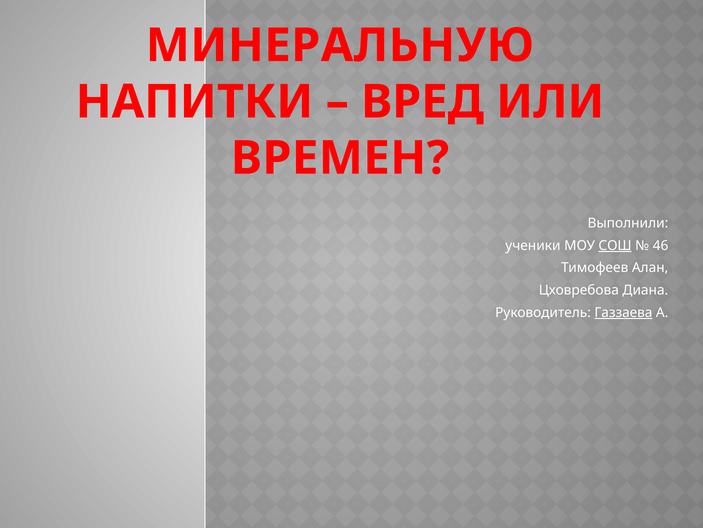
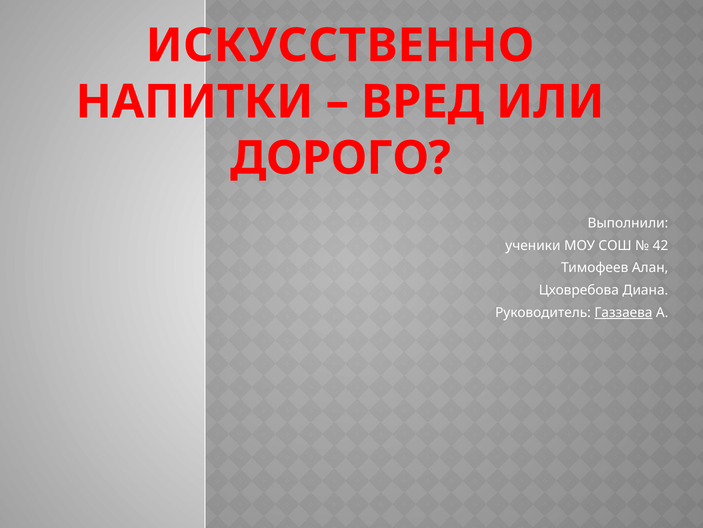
МИНЕРАЛЬНУЮ: МИНЕРАЛЬНУЮ -> ИСКУССТВЕННО (340, 46)
ВРЕМЕН: ВРЕМЕН -> ДОРОГО (340, 158)
СОШ underline: present -> none (615, 245)
46: 46 -> 42 (661, 245)
